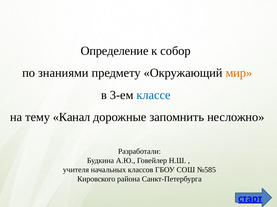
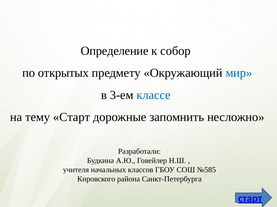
знаниями: знаниями -> открытых (63, 73)
мир colour: orange -> blue (239, 73)
тему Канал: Канал -> Старт (72, 118)
